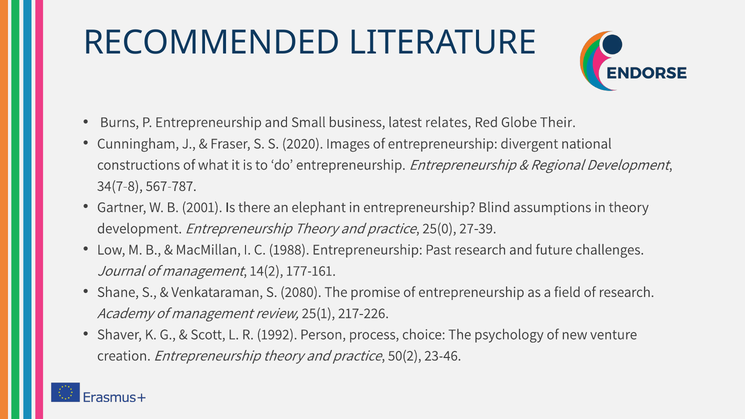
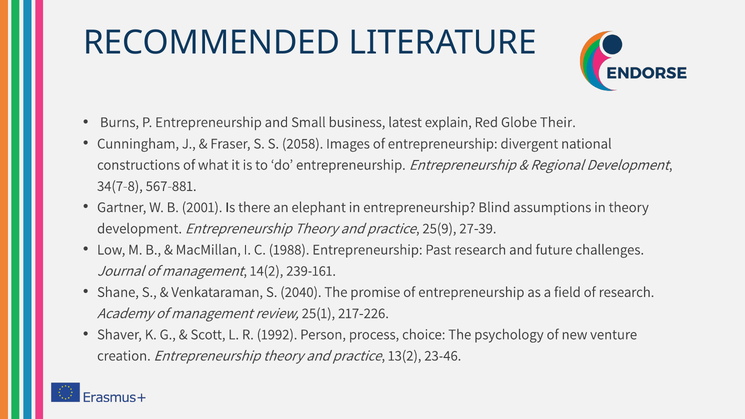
relates: relates -> explain (448, 122)
2020: 2020 -> 2058 (303, 144)
567-787: 567-787 -> 567-881 (171, 186)
25(0: 25(0 -> 25(9 (439, 228)
177-161: 177-161 -> 239-161 (311, 271)
2080: 2080 -> 2040 (301, 292)
50(2: 50(2 -> 13(2 (405, 356)
